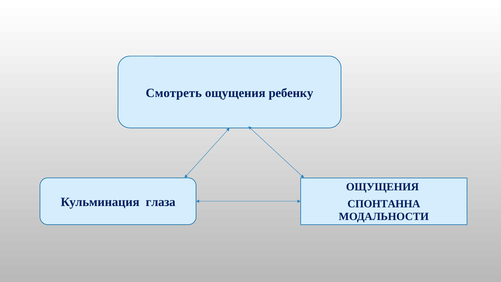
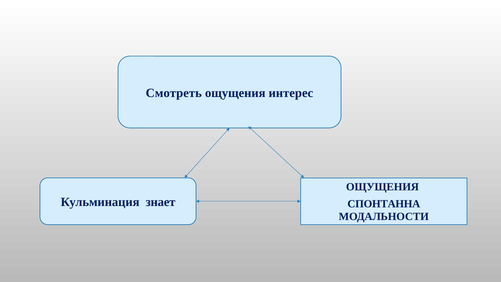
ребенку: ребенку -> интерес (291, 93)
глаза: глаза -> знает (161, 202)
